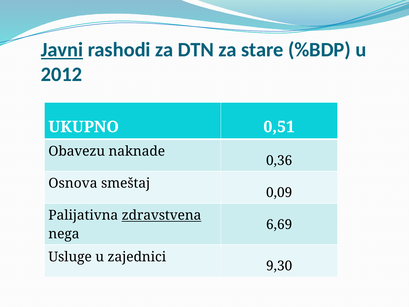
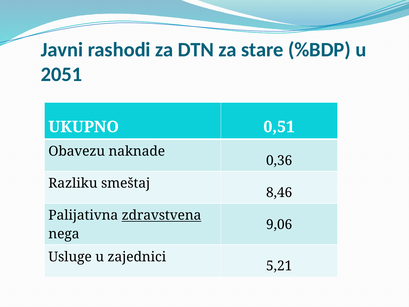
Javni underline: present -> none (62, 50)
2012: 2012 -> 2051 (62, 74)
Osnova: Osnova -> Razliku (73, 183)
0,09: 0,09 -> 8,46 (279, 193)
6,69: 6,69 -> 9,06 (279, 225)
9,30: 9,30 -> 5,21 (279, 266)
